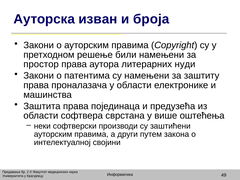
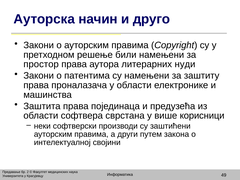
изван: изван -> начин (98, 19)
броја: броја -> друго (151, 19)
оштећења: оштећења -> корисници (202, 116)
